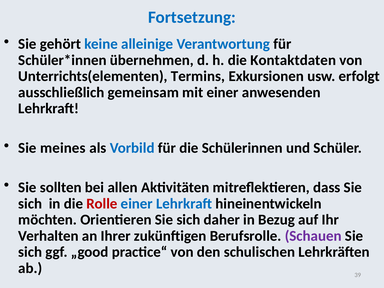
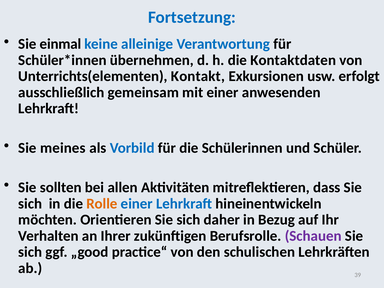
gehört: gehört -> einmal (61, 44)
Termins: Termins -> Kontakt (198, 76)
Rolle colour: red -> orange (102, 204)
